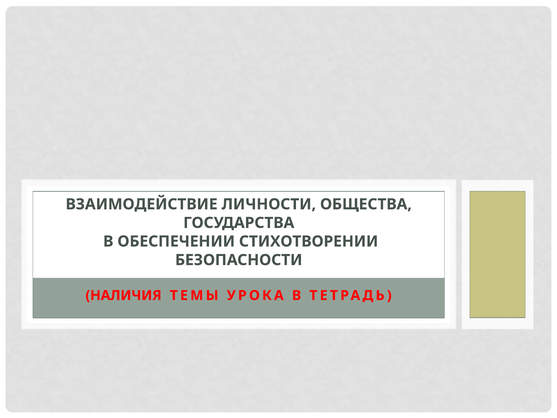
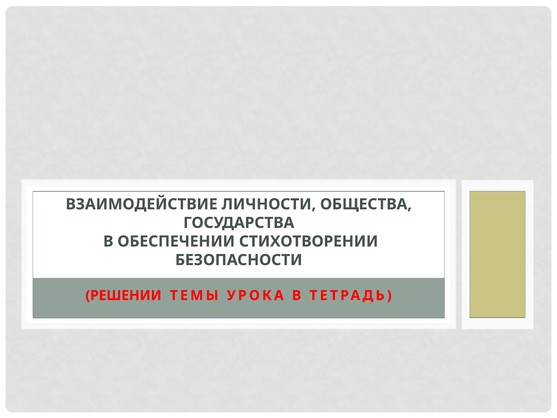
НАЛИЧИЯ: НАЛИЧИЯ -> РЕШЕНИИ (124, 295)
